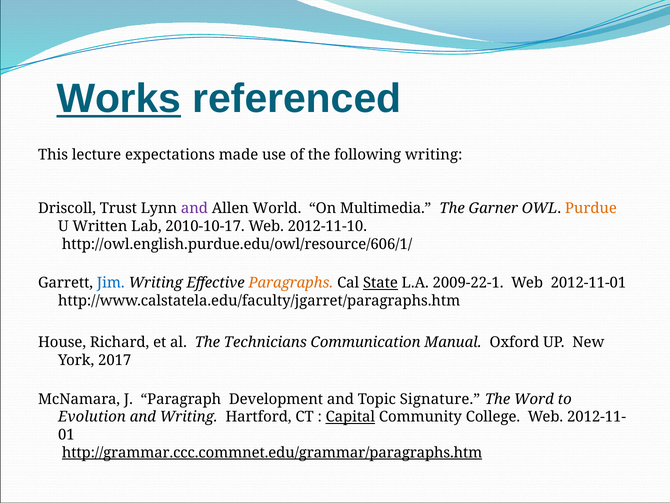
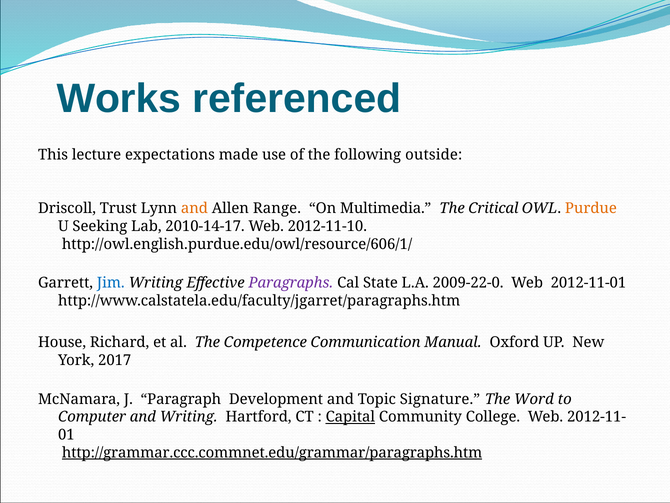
Works underline: present -> none (119, 99)
following writing: writing -> outside (434, 155)
and colour: purple -> orange (194, 208)
World: World -> Range (277, 208)
Garner: Garner -> Critical (493, 208)
Written: Written -> Seeking (100, 226)
2010-10-17: 2010-10-17 -> 2010-14-17 (205, 226)
Paragraphs colour: orange -> purple (291, 283)
State underline: present -> none (380, 283)
2009-22-1: 2009-22-1 -> 2009-22-0 (468, 283)
Technicians: Technicians -> Competence (265, 342)
Evolution: Evolution -> Computer (92, 417)
